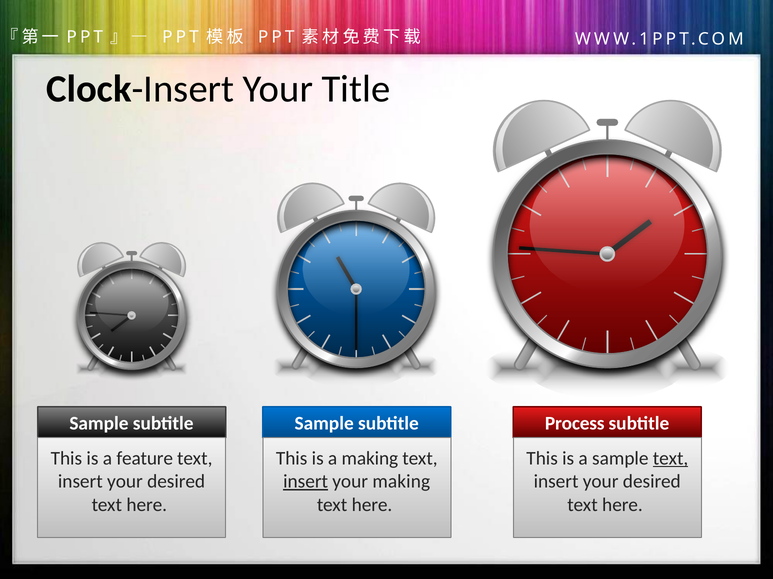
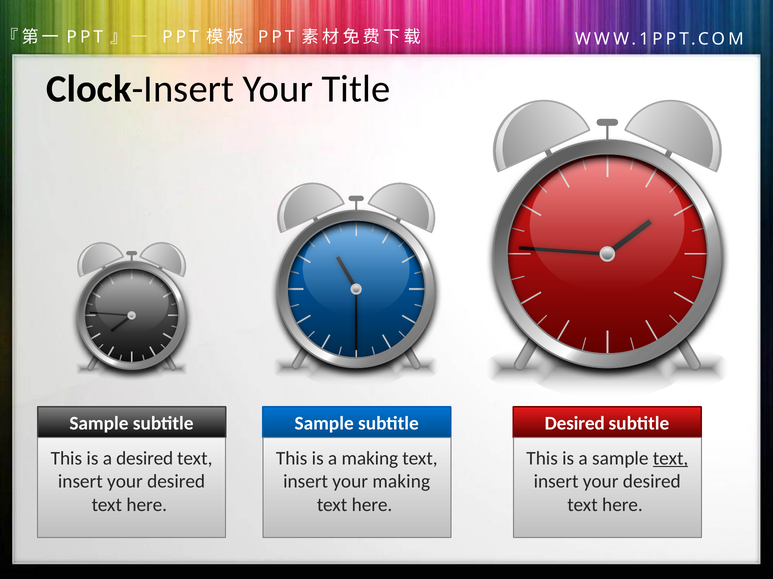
Process: Process -> Desired (575, 424)
a feature: feature -> desired (145, 459)
insert underline: present -> none (306, 482)
